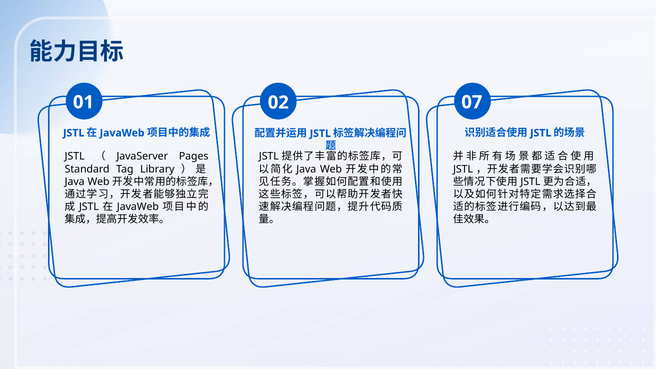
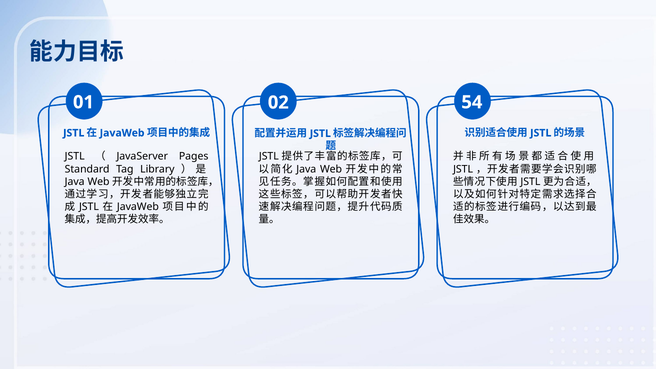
07: 07 -> 54 (472, 102)
